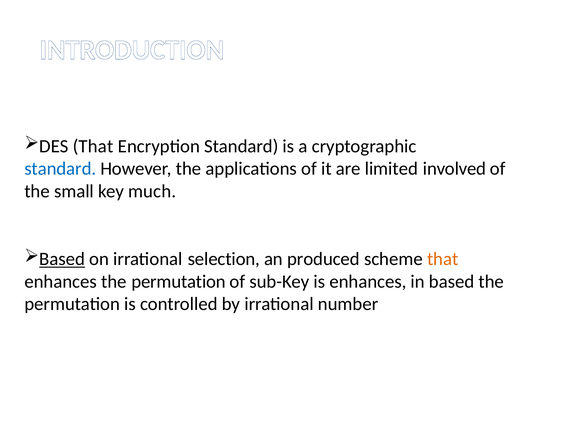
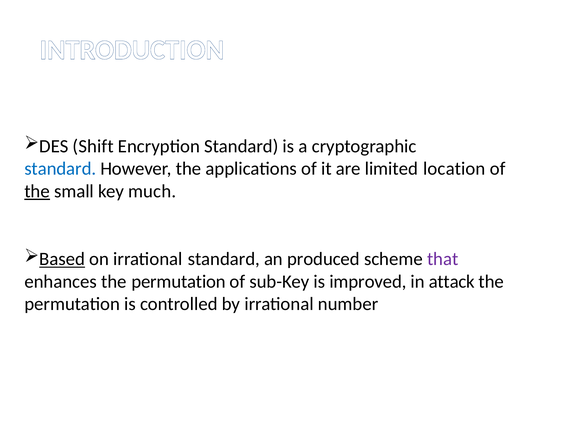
DES That: That -> Shift (93, 146)
involved: involved -> location (454, 168)
the underline: none -> present (37, 191)
irrational selection: selection -> standard (224, 259)
that colour: orange -> purple (443, 259)
is enhances: enhances -> improved (368, 281)
in based: based -> attack (452, 281)
